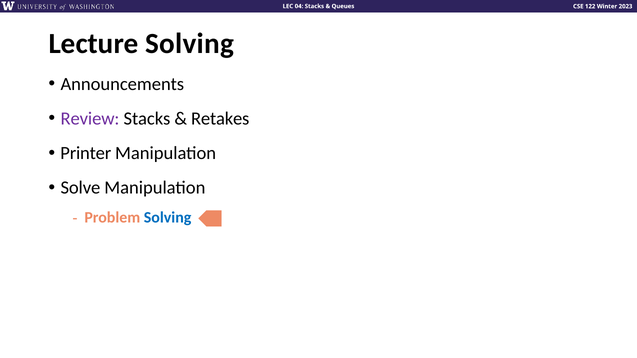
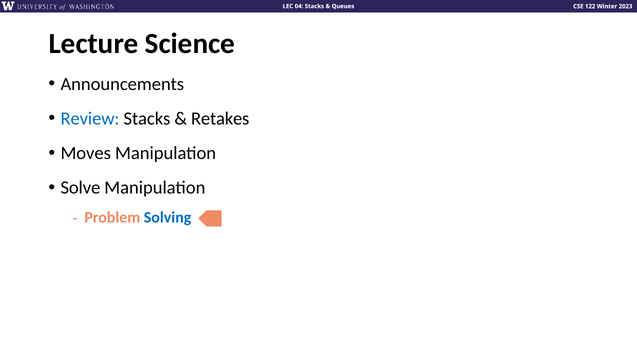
Lecture Solving: Solving -> Science (190, 44)
Review colour: purple -> blue (90, 119)
Printer: Printer -> Moves (86, 153)
